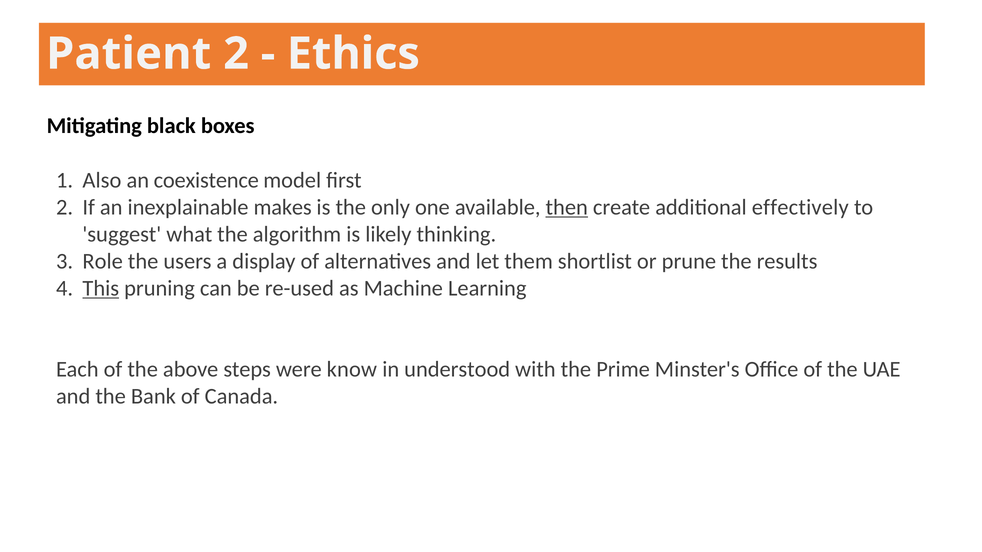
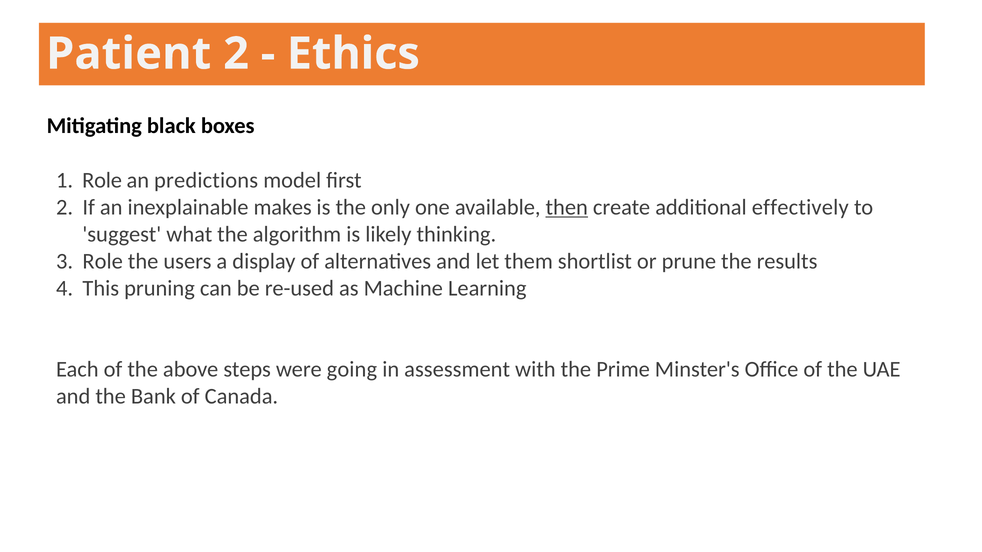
Also: Also -> Role (102, 181)
coexistence: coexistence -> predictions (206, 181)
This underline: present -> none (101, 289)
know: know -> going (352, 369)
understood: understood -> assessment (457, 369)
